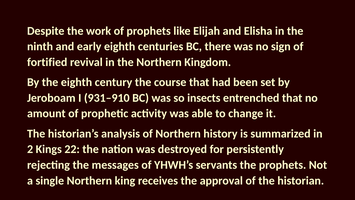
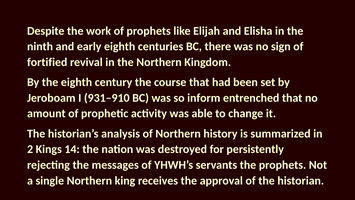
insects: insects -> inform (204, 98)
22: 22 -> 14 (72, 149)
